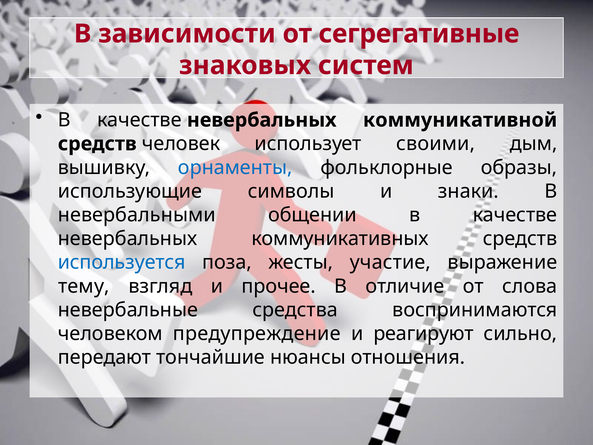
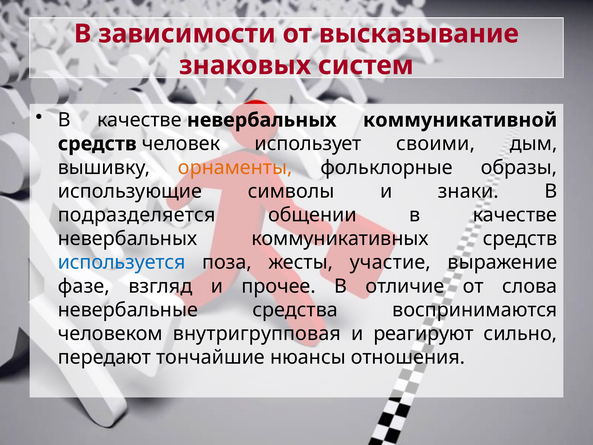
сегрегативные: сегрегативные -> высказывание (419, 34)
орнаменты colour: blue -> orange (235, 167)
невербальными: невербальными -> подразделяется (137, 215)
тему: тему -> фазе (84, 286)
предупреждение: предупреждение -> внутригрупповая (257, 333)
